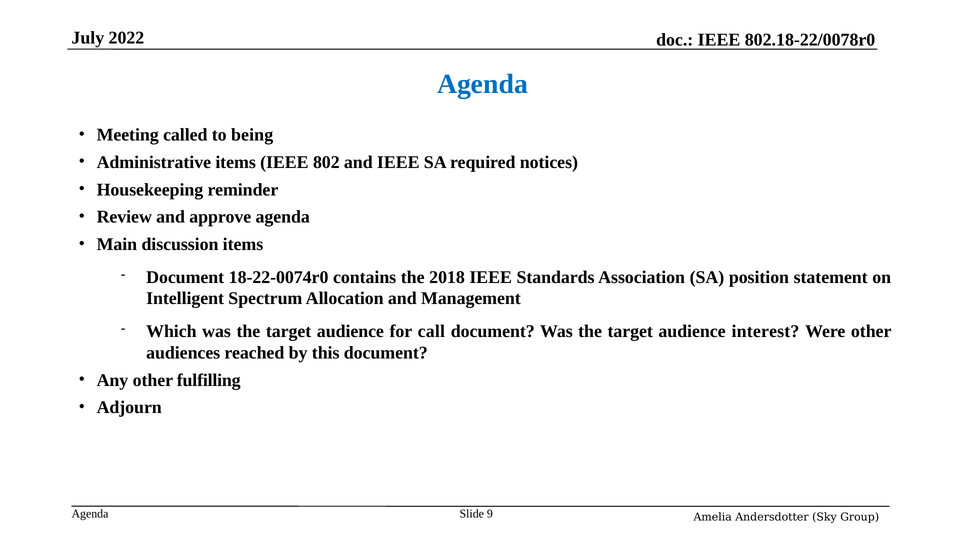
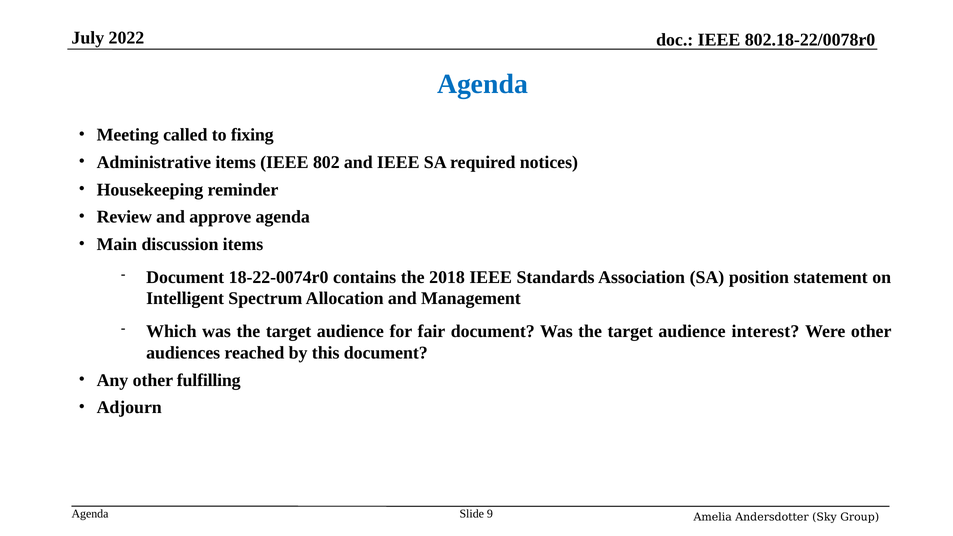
being: being -> fixing (252, 135)
call: call -> fair (431, 331)
